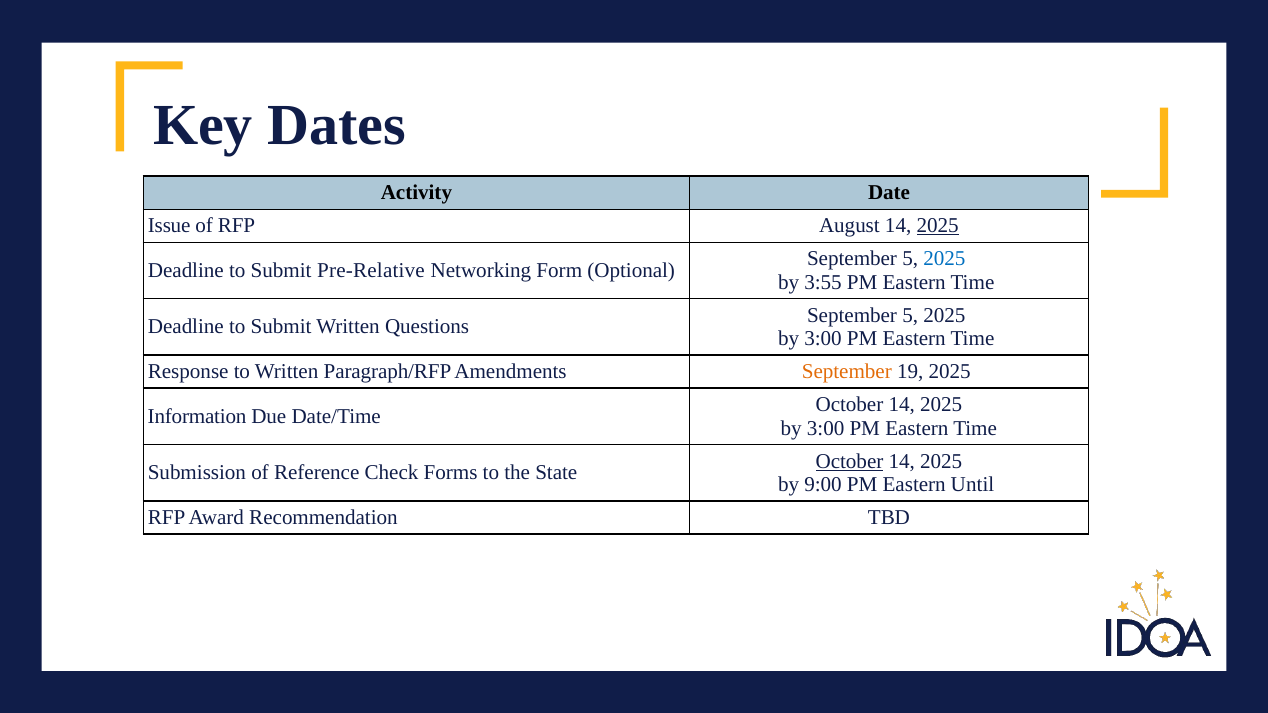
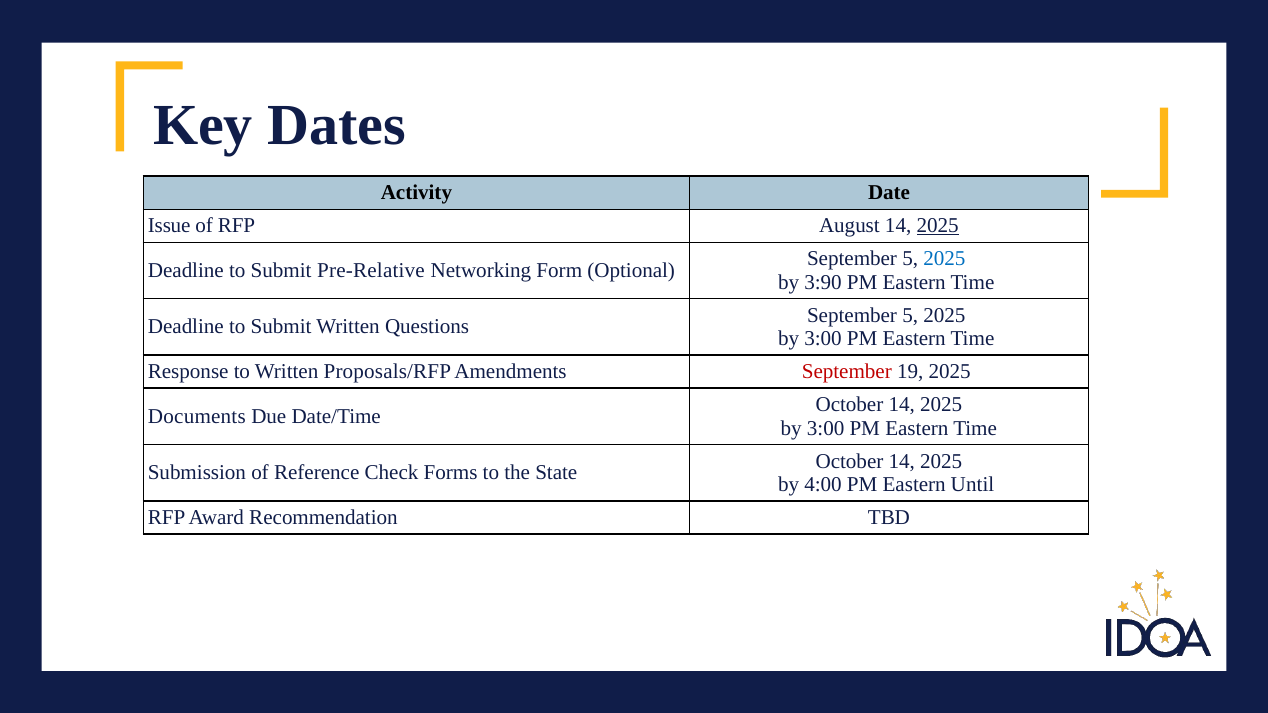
3:55: 3:55 -> 3:90 (823, 282)
Paragraph/RFP: Paragraph/RFP -> Proposals/RFP (387, 372)
September colour: orange -> red (847, 372)
Information: Information -> Documents (197, 417)
October underline: present -> none (849, 461)
9:00: 9:00 -> 4:00 (823, 485)
